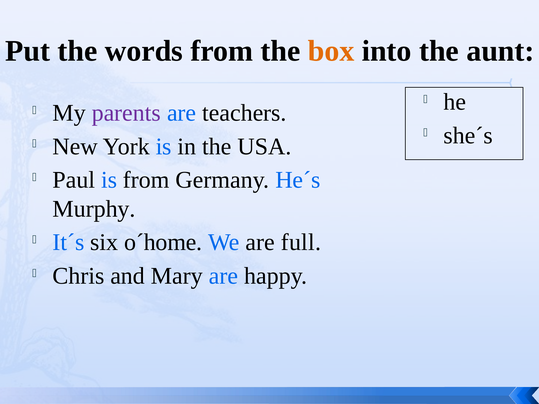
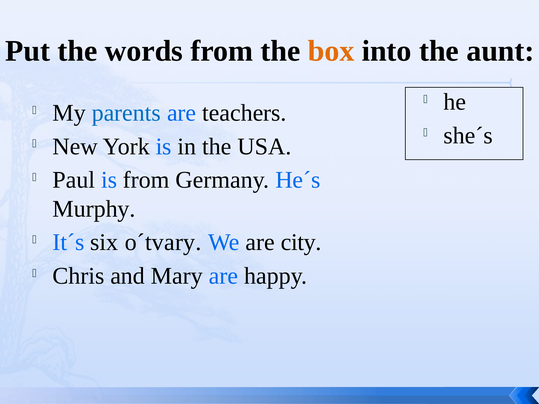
parents colour: purple -> blue (126, 113)
o´home: o´home -> o´tvary (163, 243)
full: full -> city (301, 243)
